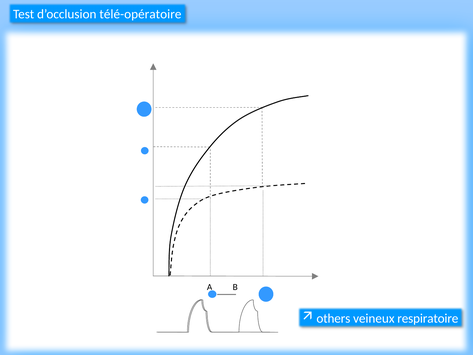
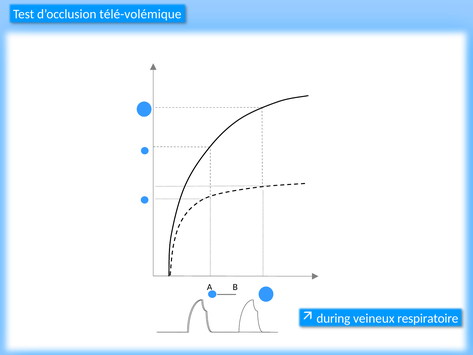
télé-opératoire: télé-opératoire -> télé-volémique (140, 14)
others: others -> during (333, 318)
